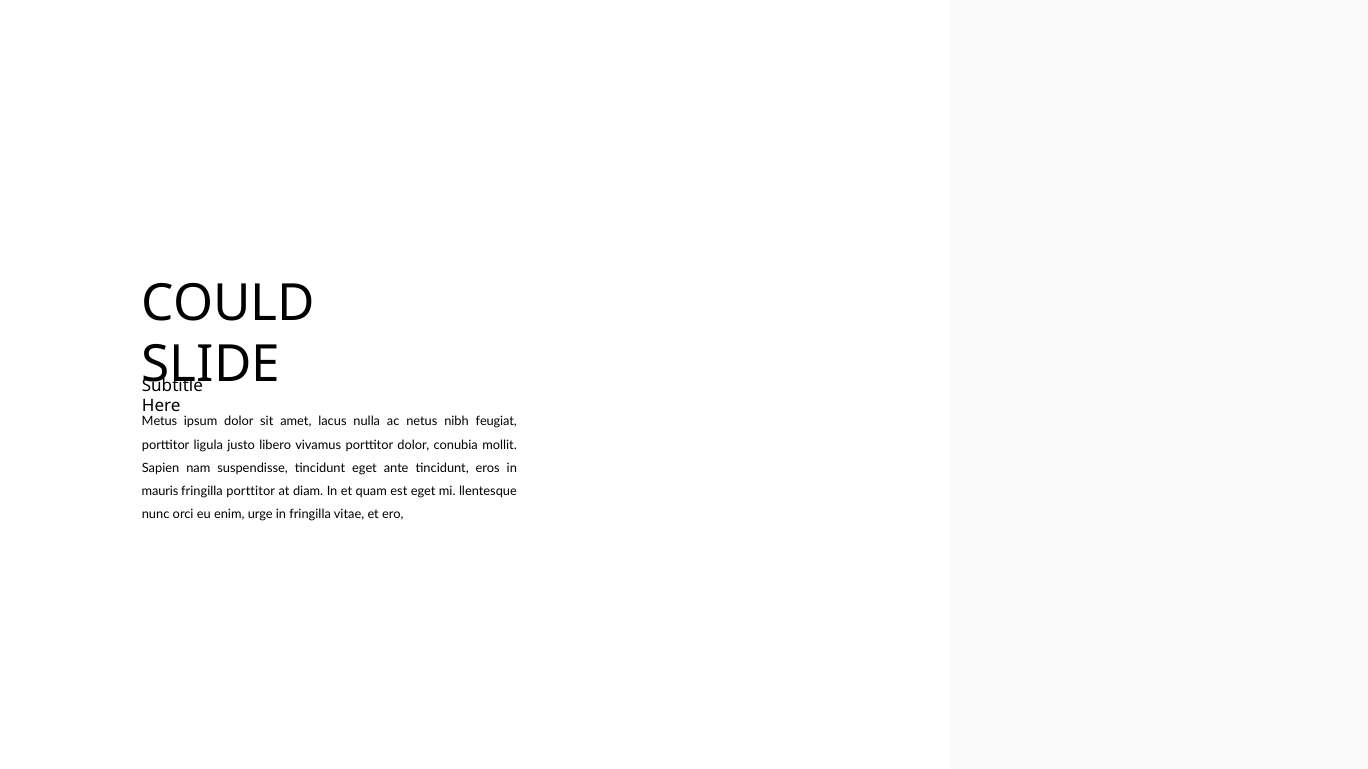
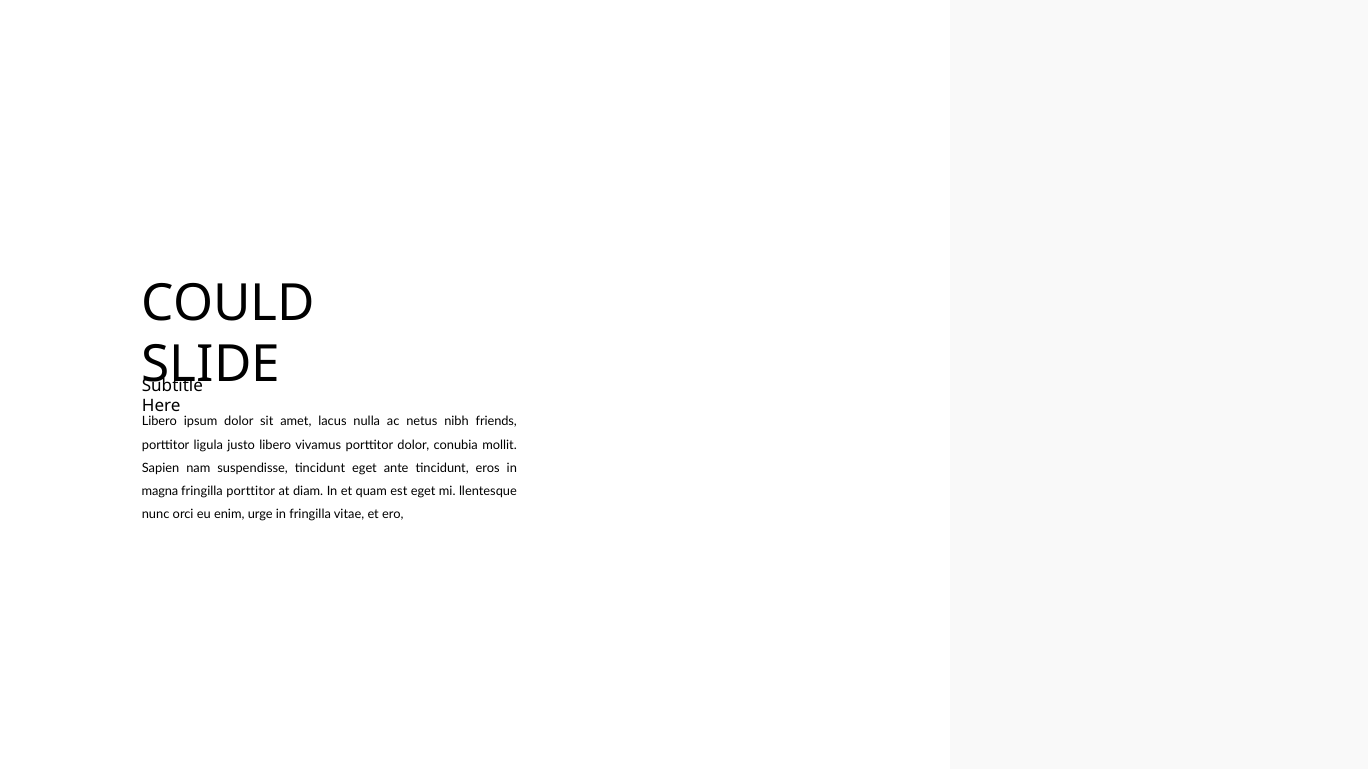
Metus: Metus -> Libero (159, 422)
feugiat: feugiat -> friends (496, 422)
mauris: mauris -> magna (160, 491)
